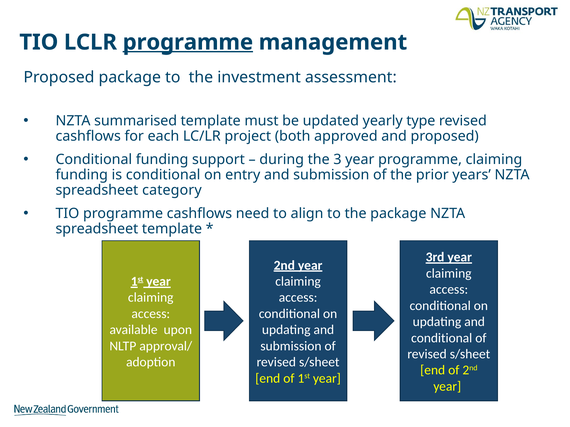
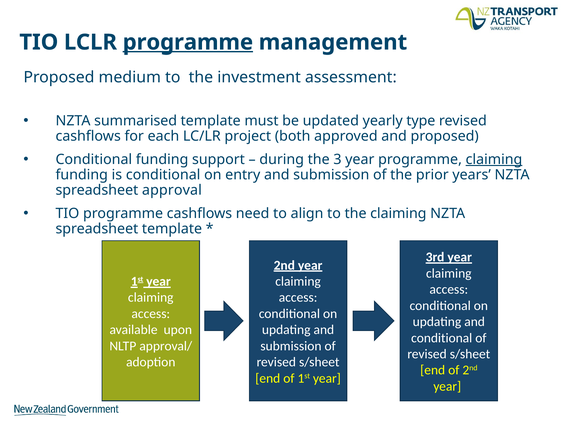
Proposed package: package -> medium (130, 77)
claiming underline: none -> present (494, 160)
category: category -> approval (172, 190)
the package: package -> claiming (398, 214)
